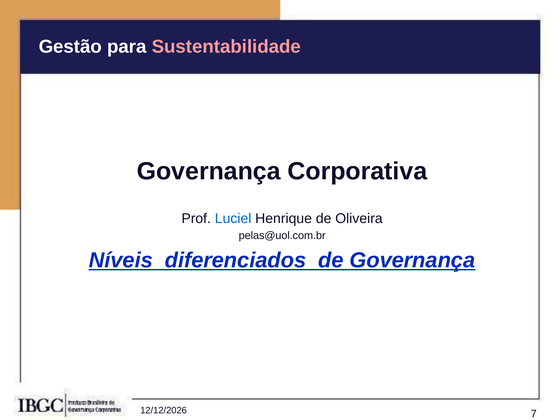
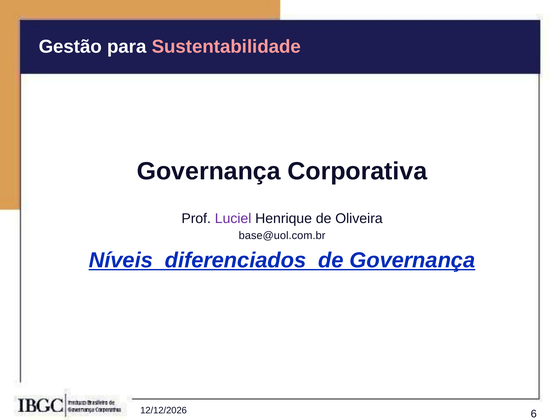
Luciel colour: blue -> purple (233, 219)
pelas@uol.com.br: pelas@uol.com.br -> base@uol.com.br (282, 235)
7: 7 -> 6 (534, 414)
